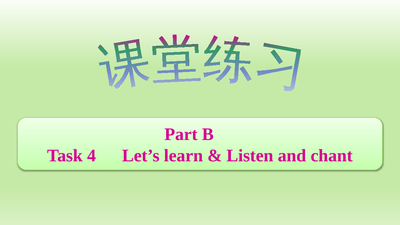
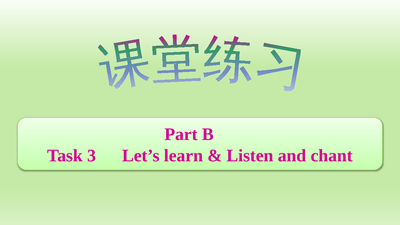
4: 4 -> 3 (92, 156)
